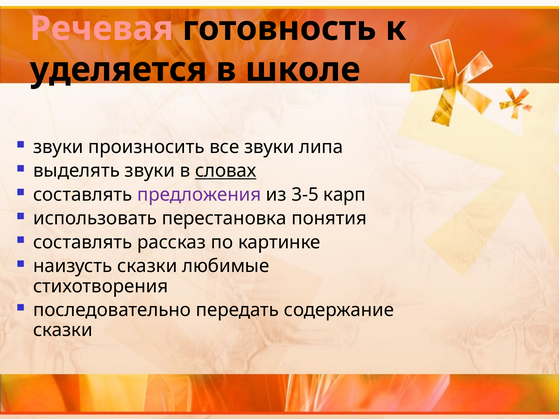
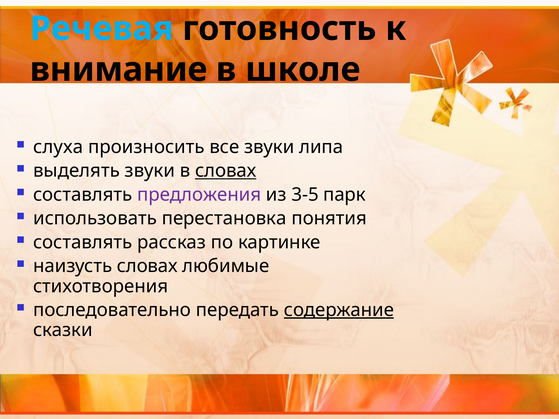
Речевая colour: pink -> light blue (102, 29)
уделяется: уделяется -> внимание (119, 70)
звуки: звуки -> слуха (58, 147)
карп: карп -> парк (344, 195)
наизусть сказки: сказки -> словах (147, 266)
содержание underline: none -> present (339, 310)
